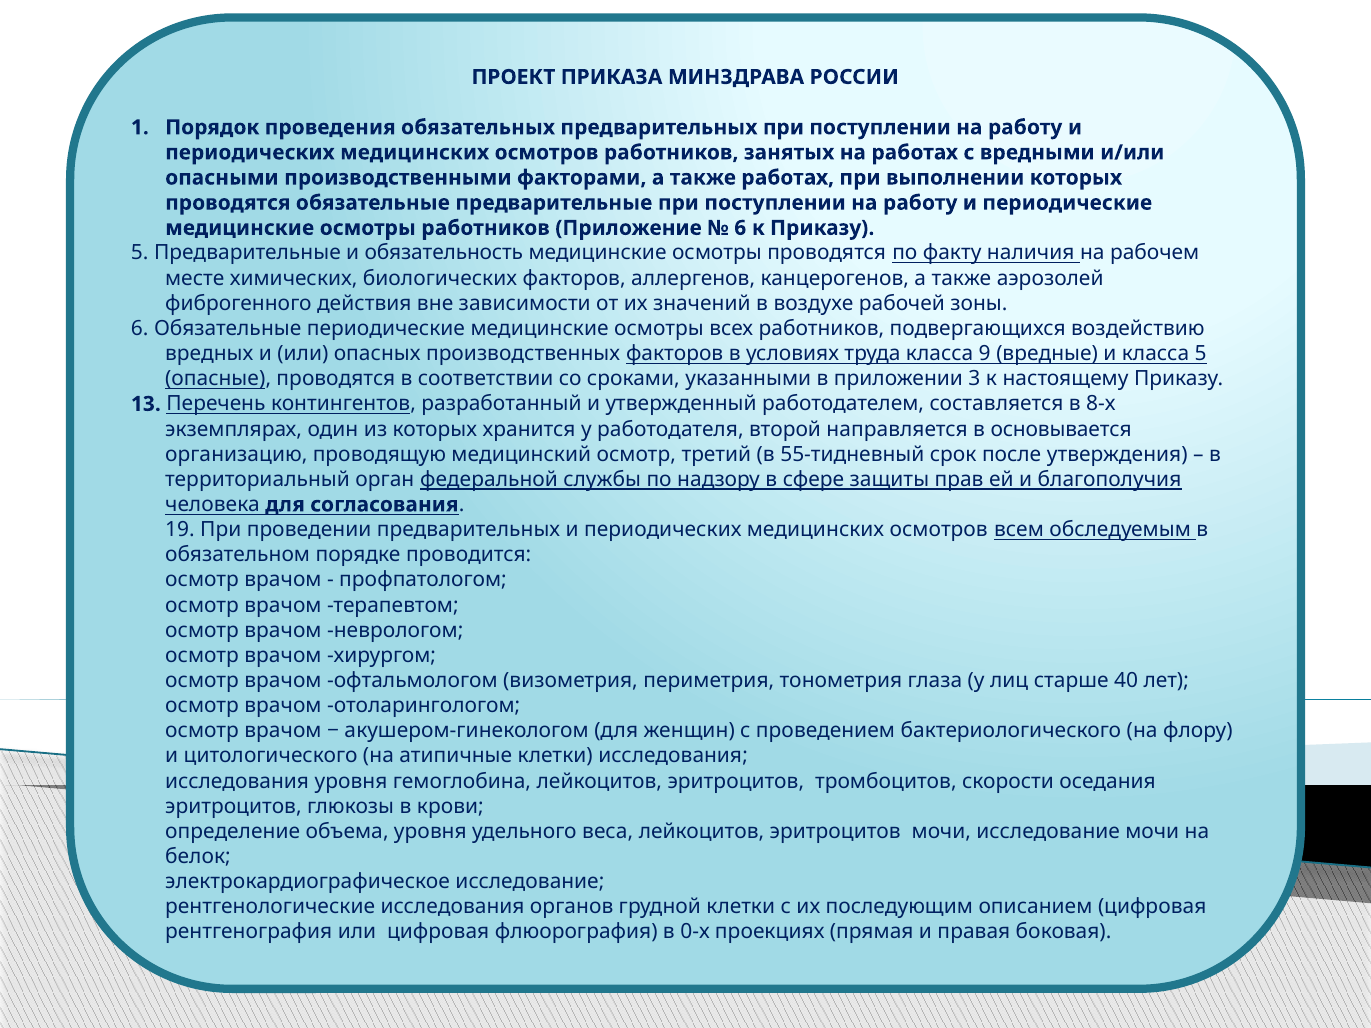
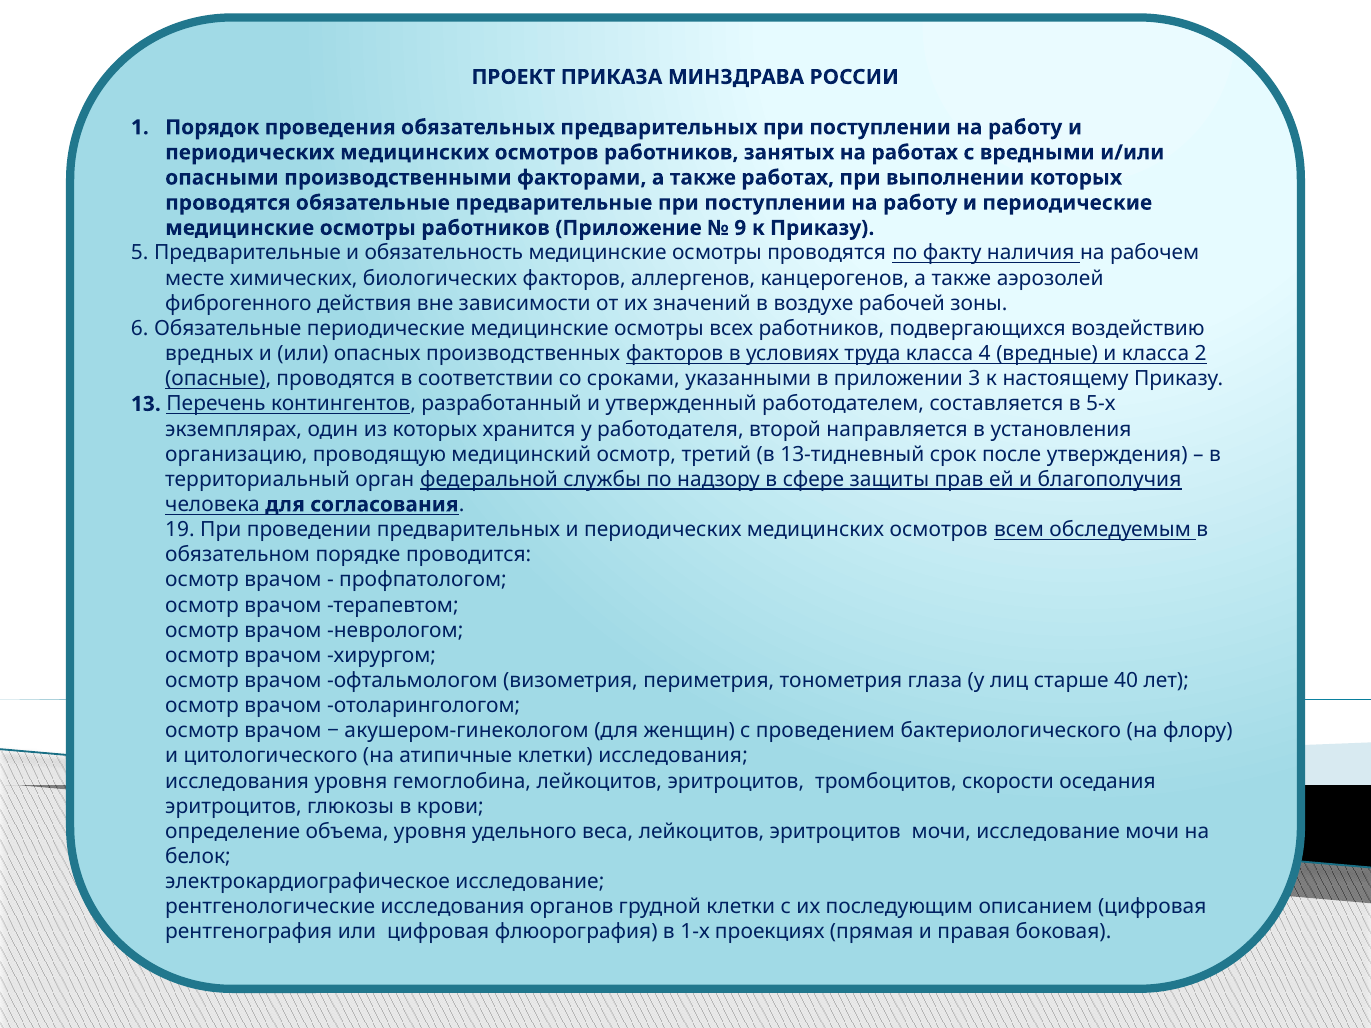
6: 6 -> 9 (740, 228)
9: 9 -> 4 (985, 354)
класса 5: 5 -> 2 (1201, 354)
8-х: 8-х -> 5-х (1101, 404)
основывается: основывается -> установления (1061, 429)
55-тидневный: 55-тидневный -> 13-тидневный (852, 454)
0-х: 0-х -> 1-х (695, 932)
